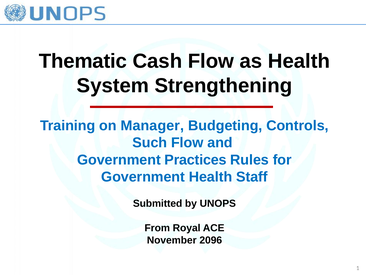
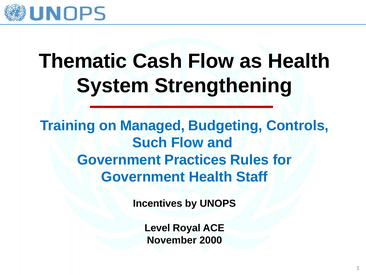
Manager: Manager -> Managed (152, 125)
Submitted: Submitted -> Incentives (158, 203)
From: From -> Level (157, 228)
2096: 2096 -> 2000 (211, 240)
